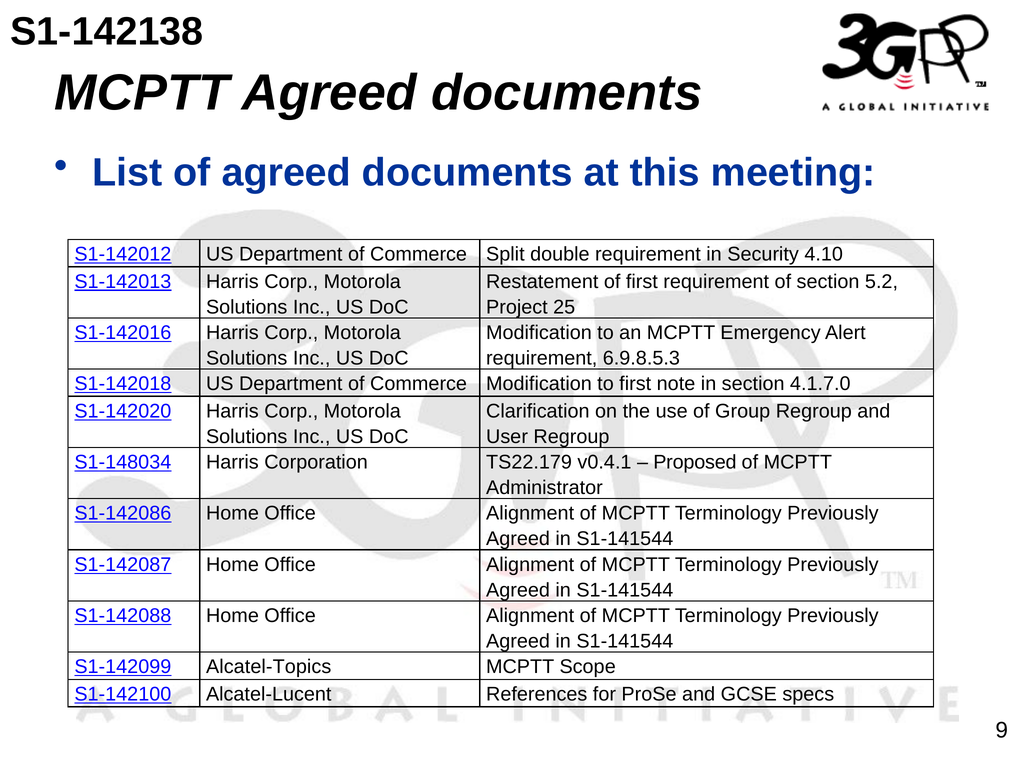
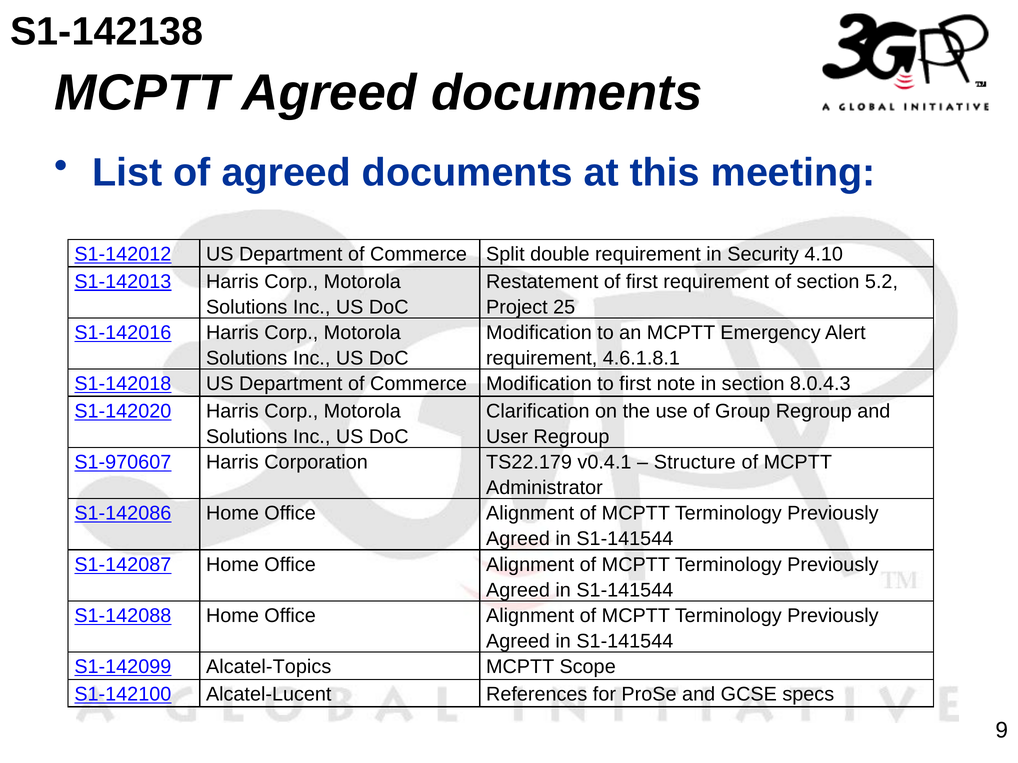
6.9.8.5.3: 6.9.8.5.3 -> 4.6.1.8.1 (641, 358)
4.1.7.0: 4.1.7.0 -> 8.0.4.3 (820, 384)
S1-148034: S1-148034 -> S1-970607 (123, 463)
Proposed: Proposed -> Structure (695, 463)
